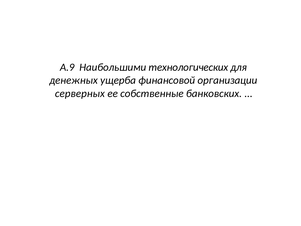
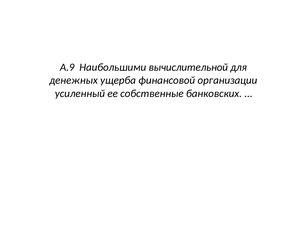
технологических: технологических -> вычислительной (188, 67)
серверных: серверных -> усиленный (80, 93)
